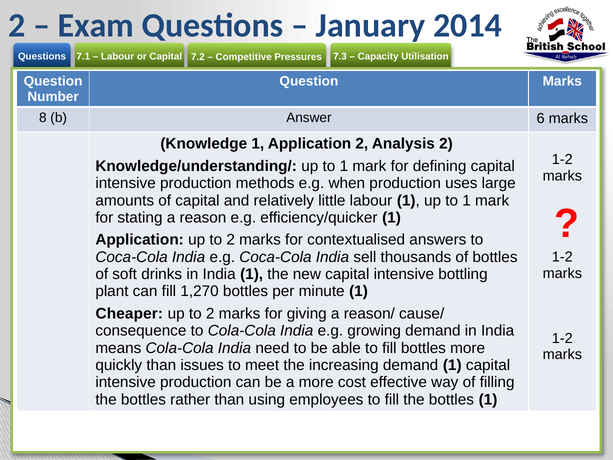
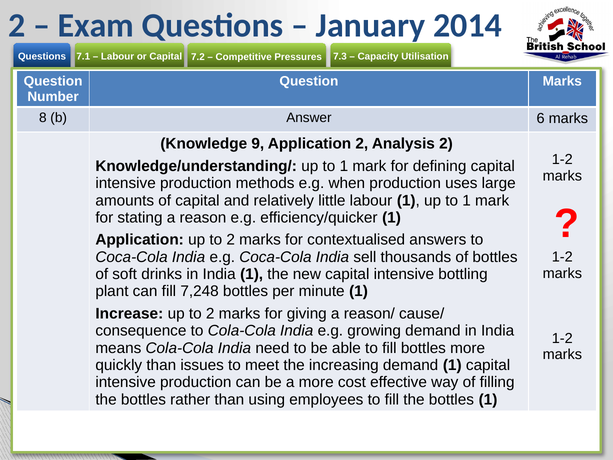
Knowledge 1: 1 -> 9 (258, 144)
1,270: 1,270 -> 7,248 (200, 291)
Cheaper: Cheaper -> Increase (129, 314)
